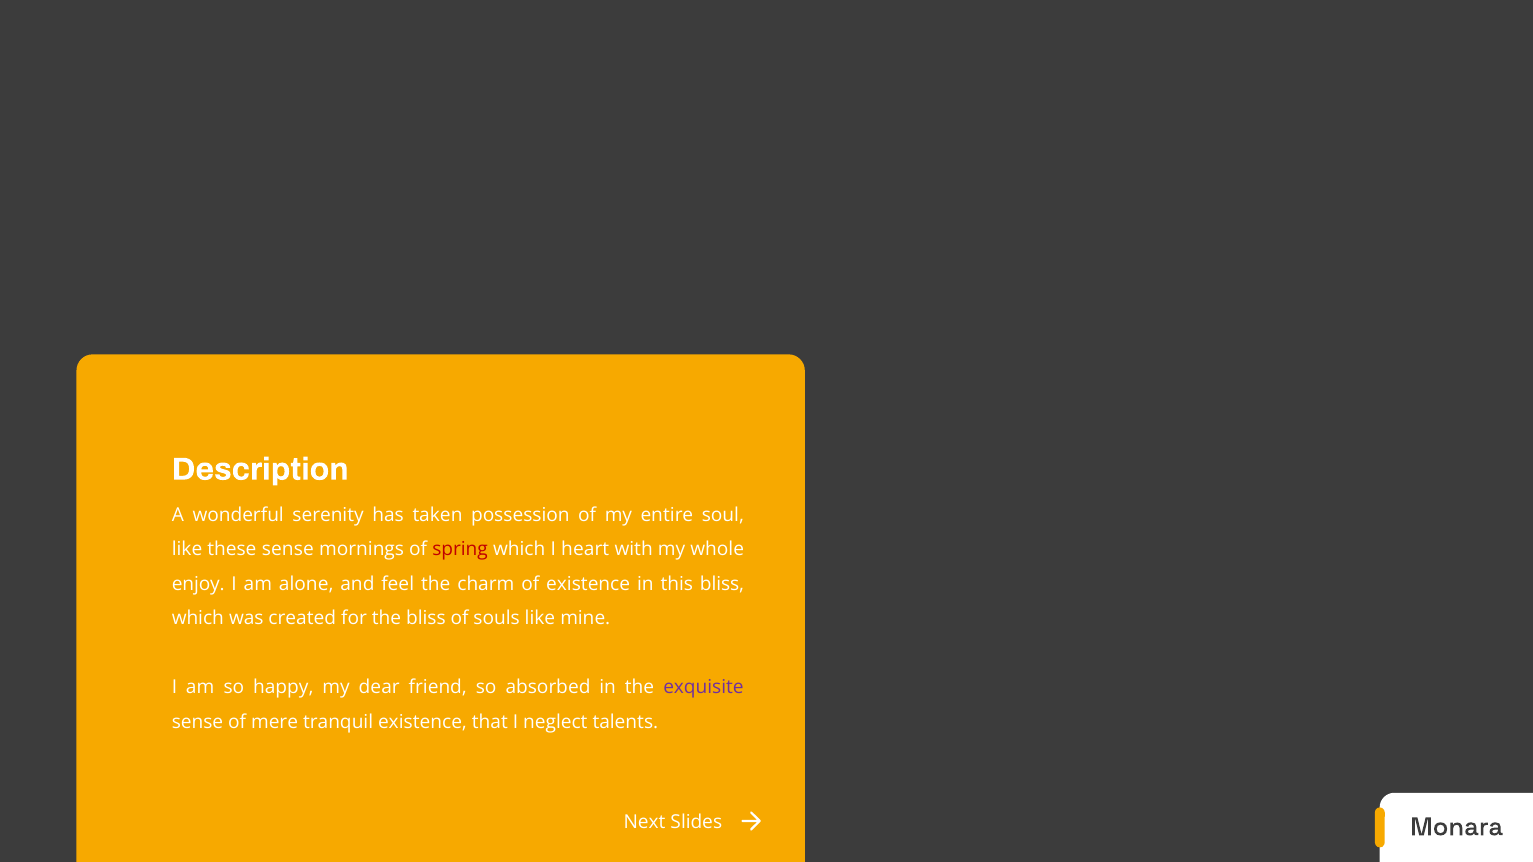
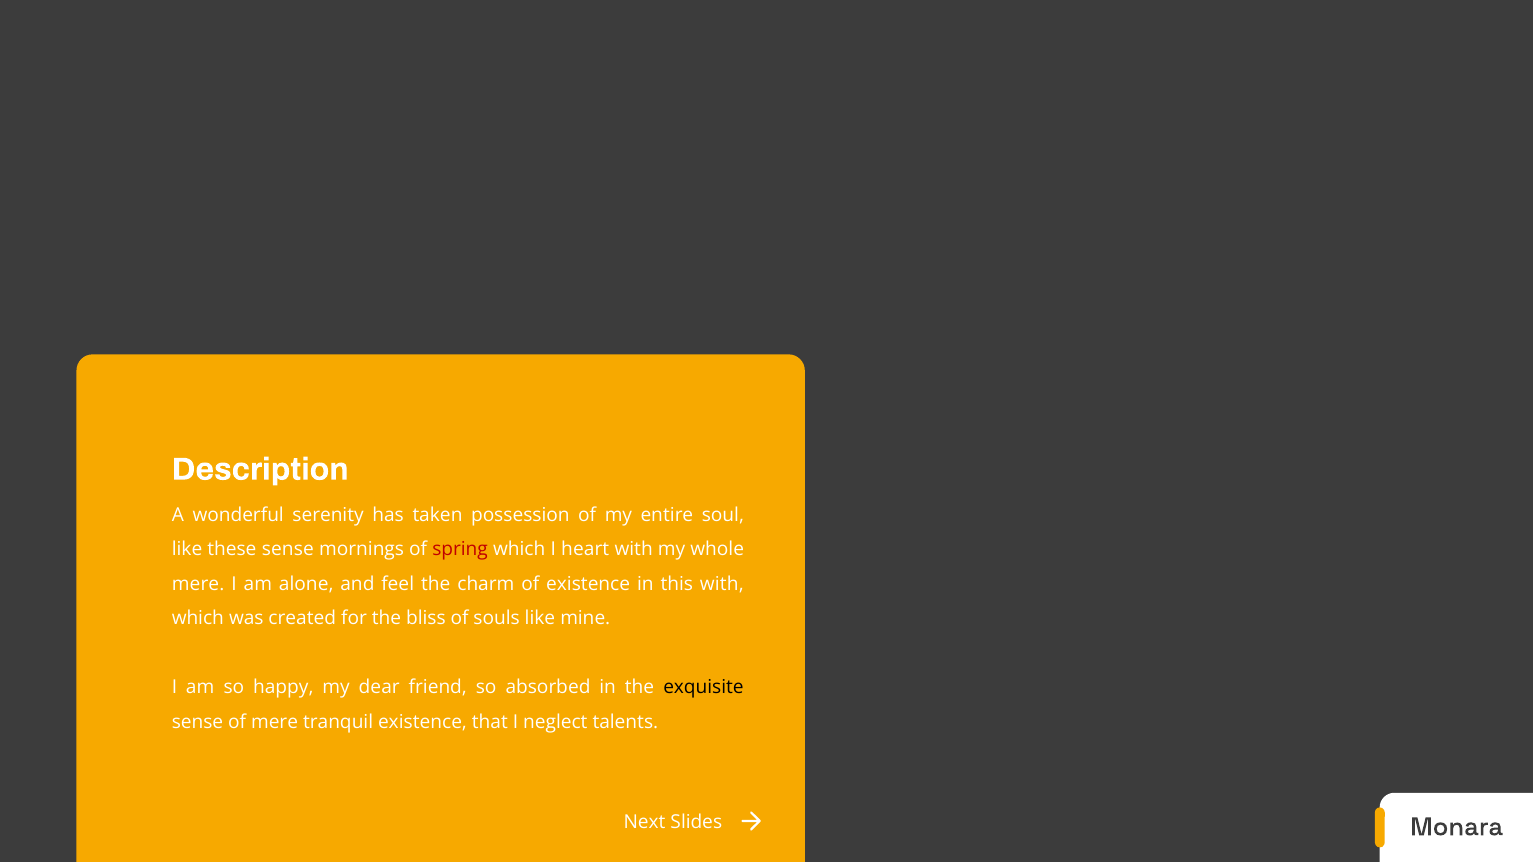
enjoy: enjoy -> mere (198, 584)
this bliss: bliss -> with (722, 584)
exquisite colour: purple -> black (703, 688)
